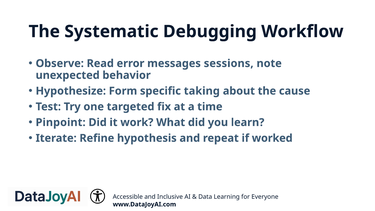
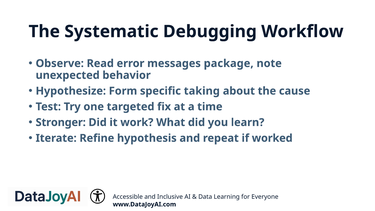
sessions: sessions -> package (229, 63)
Pinpoint: Pinpoint -> Stronger (61, 122)
